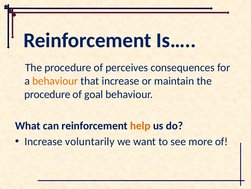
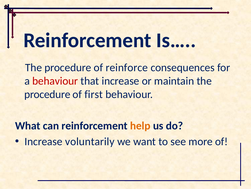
perceives: perceives -> reinforce (127, 67)
behaviour colour: orange -> red (55, 81)
goal: goal -> first (94, 94)
